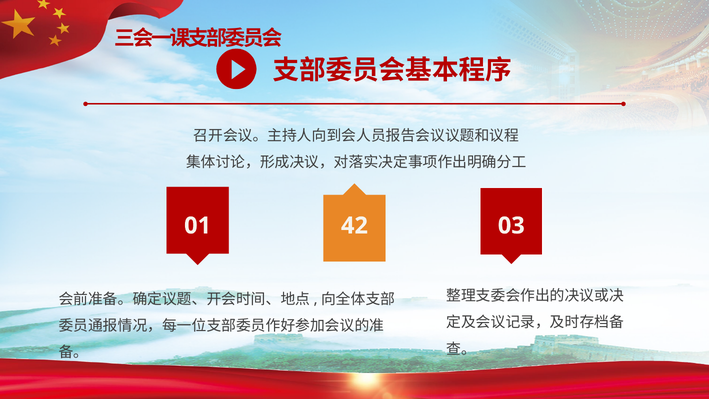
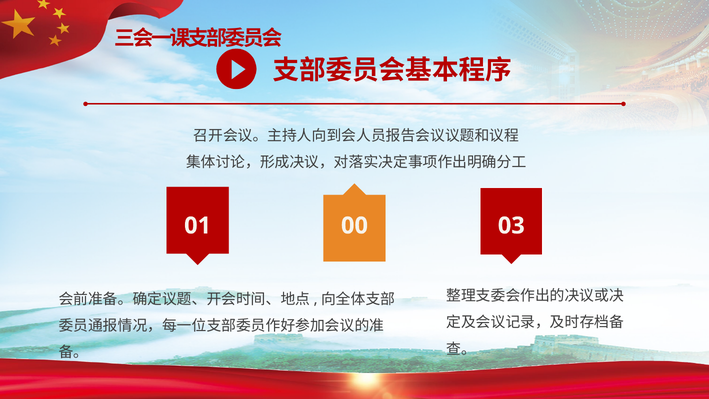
42: 42 -> 00 (354, 226)
